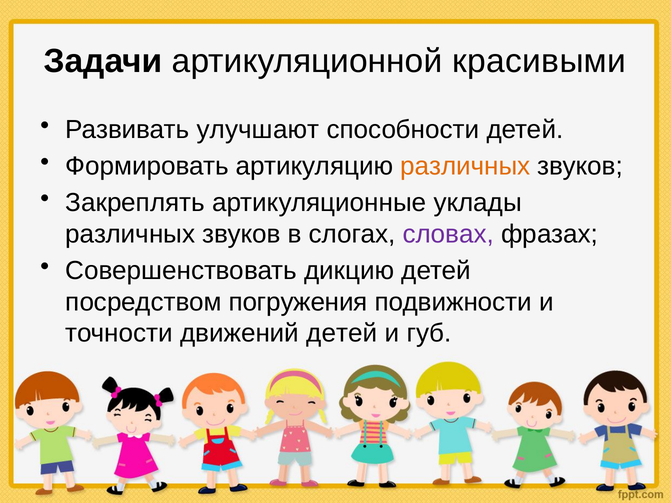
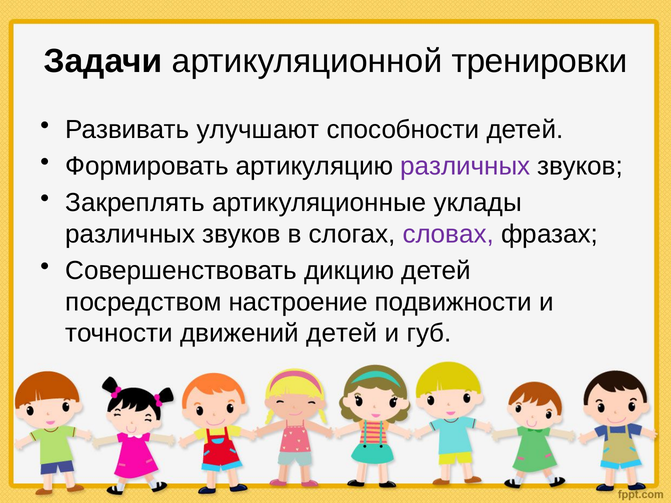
красивыми: красивыми -> тренировки (539, 61)
различных colour: orange -> purple (465, 166)
погружения: погружения -> настроение (298, 302)
